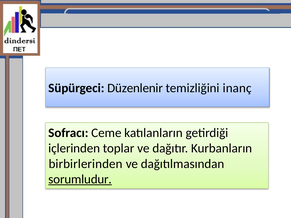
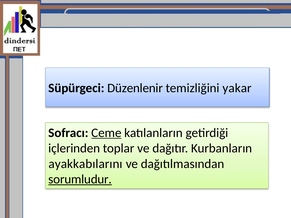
inanç: inanç -> yakar (237, 88)
Ceme underline: none -> present (106, 133)
birbirlerinden: birbirlerinden -> ayakkabılarını (86, 164)
